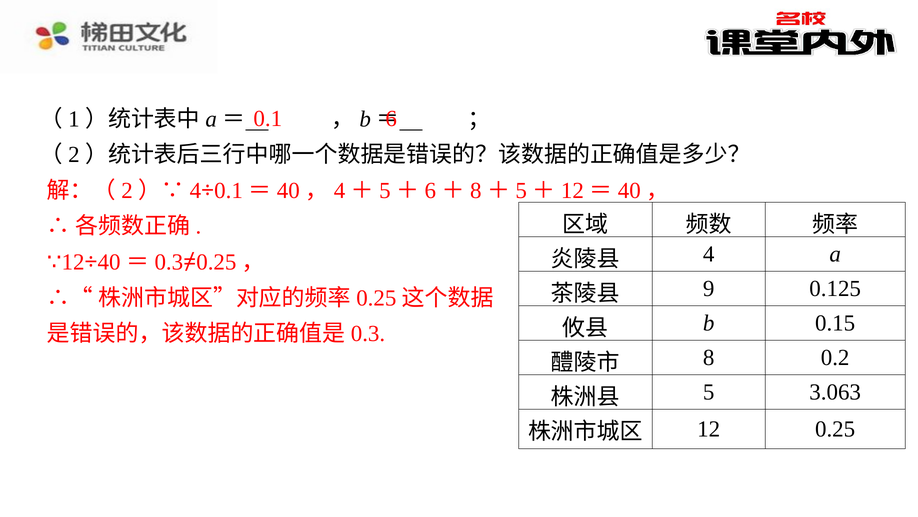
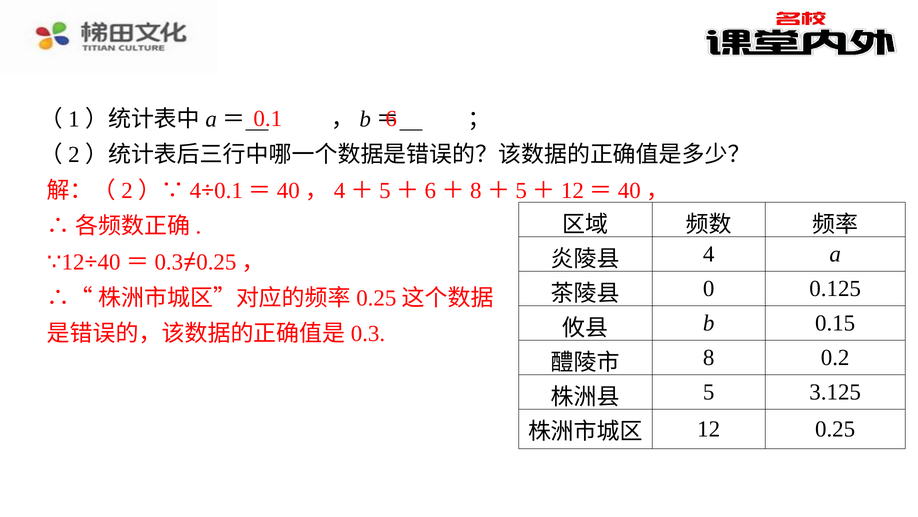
9: 9 -> 0 (709, 288)
3.063: 3.063 -> 3.125 (835, 392)
